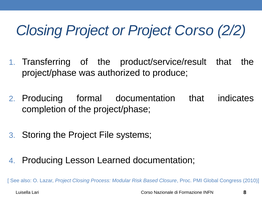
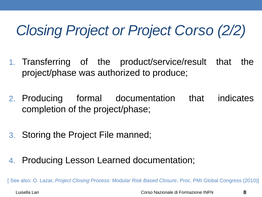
systems: systems -> manned (134, 134)
